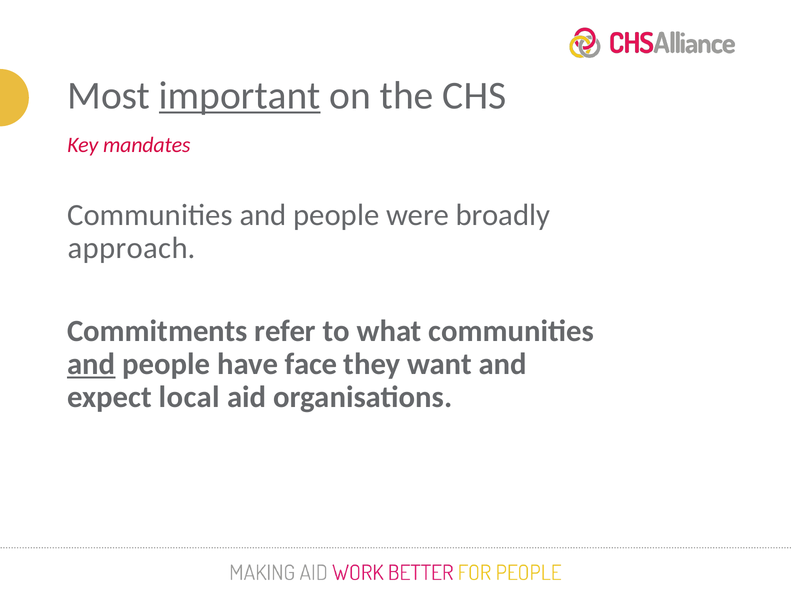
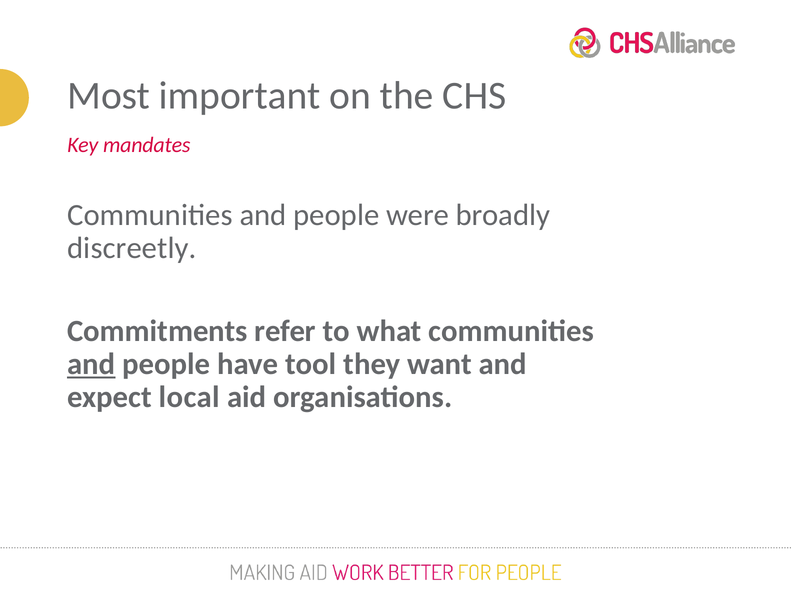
important underline: present -> none (240, 96)
approach: approach -> discreetly (132, 248)
face: face -> tool (311, 364)
